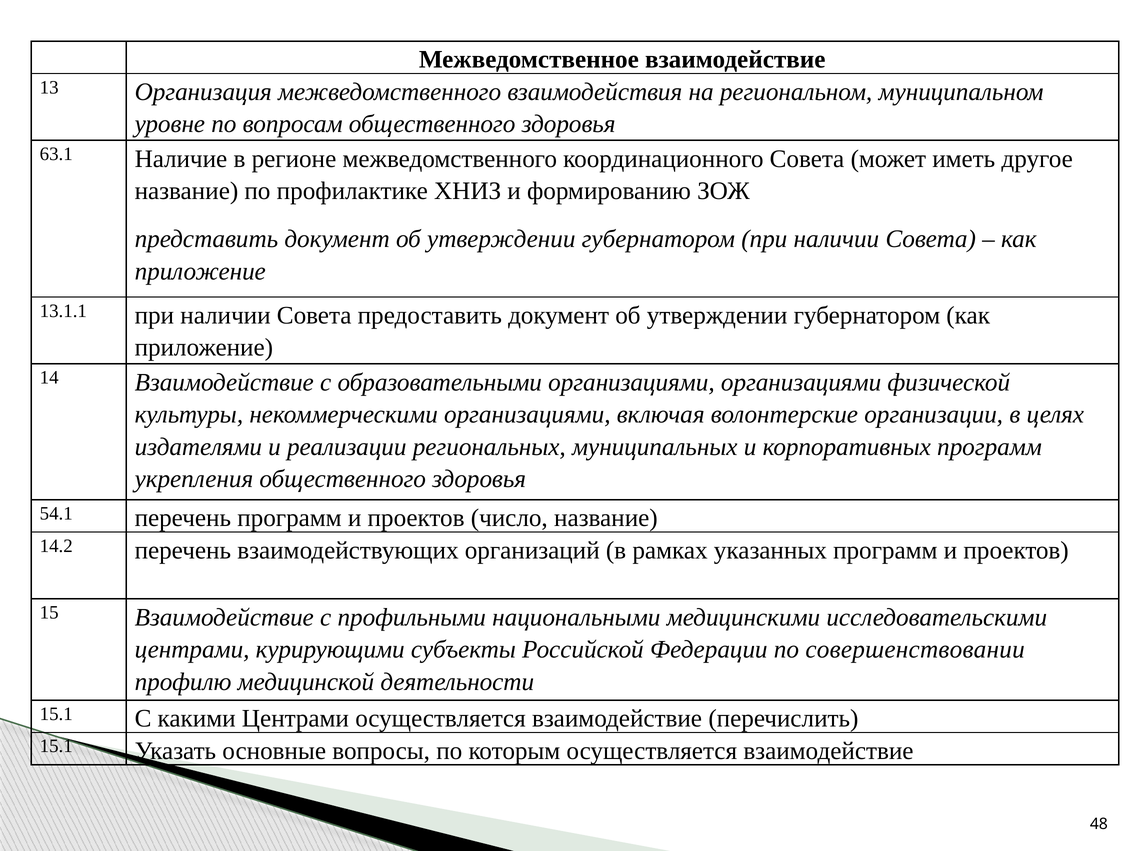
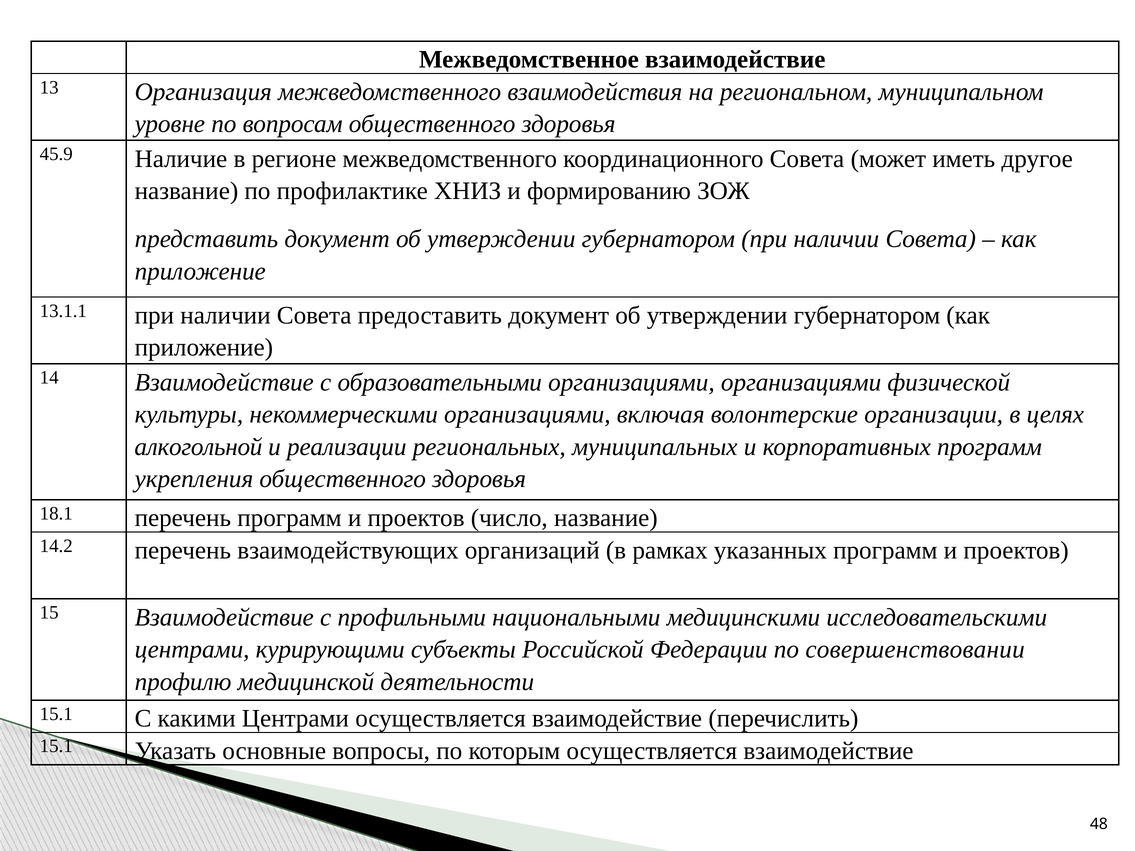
63.1: 63.1 -> 45.9 (56, 154)
издателями: издателями -> алкогольной (198, 447)
54.1: 54.1 -> 18.1 (56, 514)
